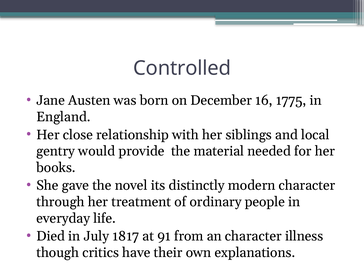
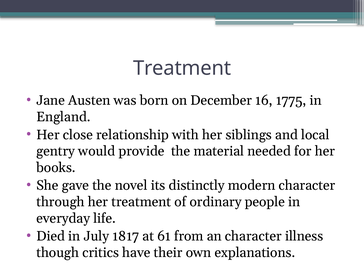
Controlled: Controlled -> Treatment (182, 68)
91: 91 -> 61 (164, 236)
